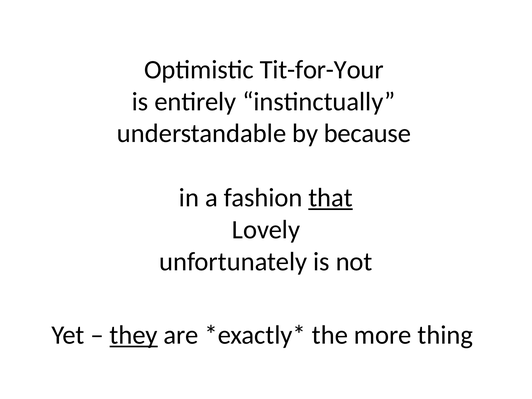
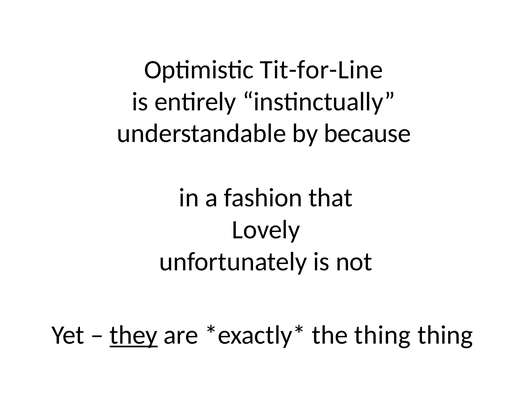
Tit-for-Your: Tit-for-Your -> Tit-for-Line (321, 70)
that underline: present -> none (331, 198)
the more: more -> thing (383, 335)
